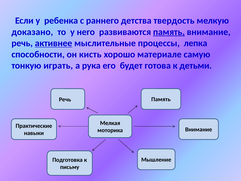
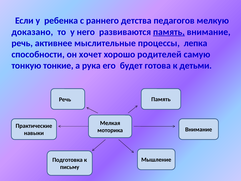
твердость: твердость -> педагогов (174, 21)
активнее underline: present -> none (54, 43)
кисть: кисть -> хочет (90, 54)
материале: материале -> родителей (159, 54)
играть: играть -> тонкие (58, 66)
